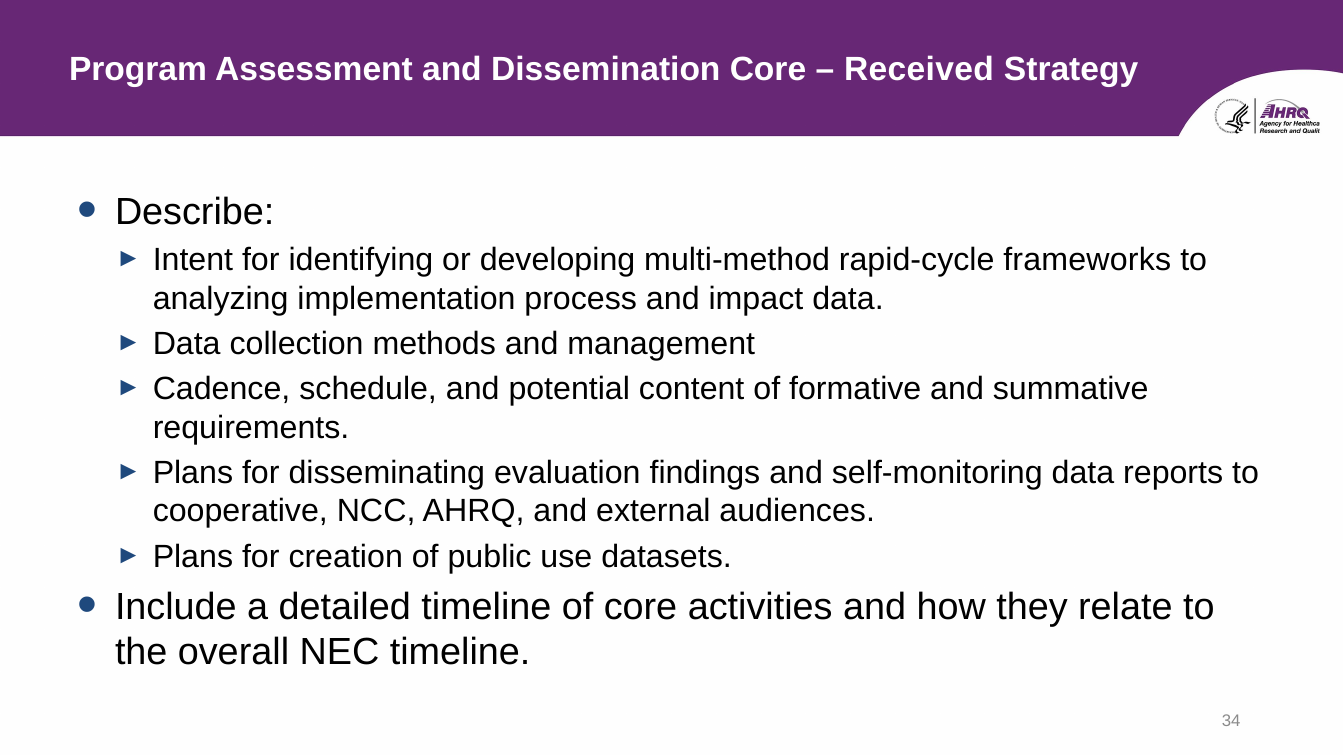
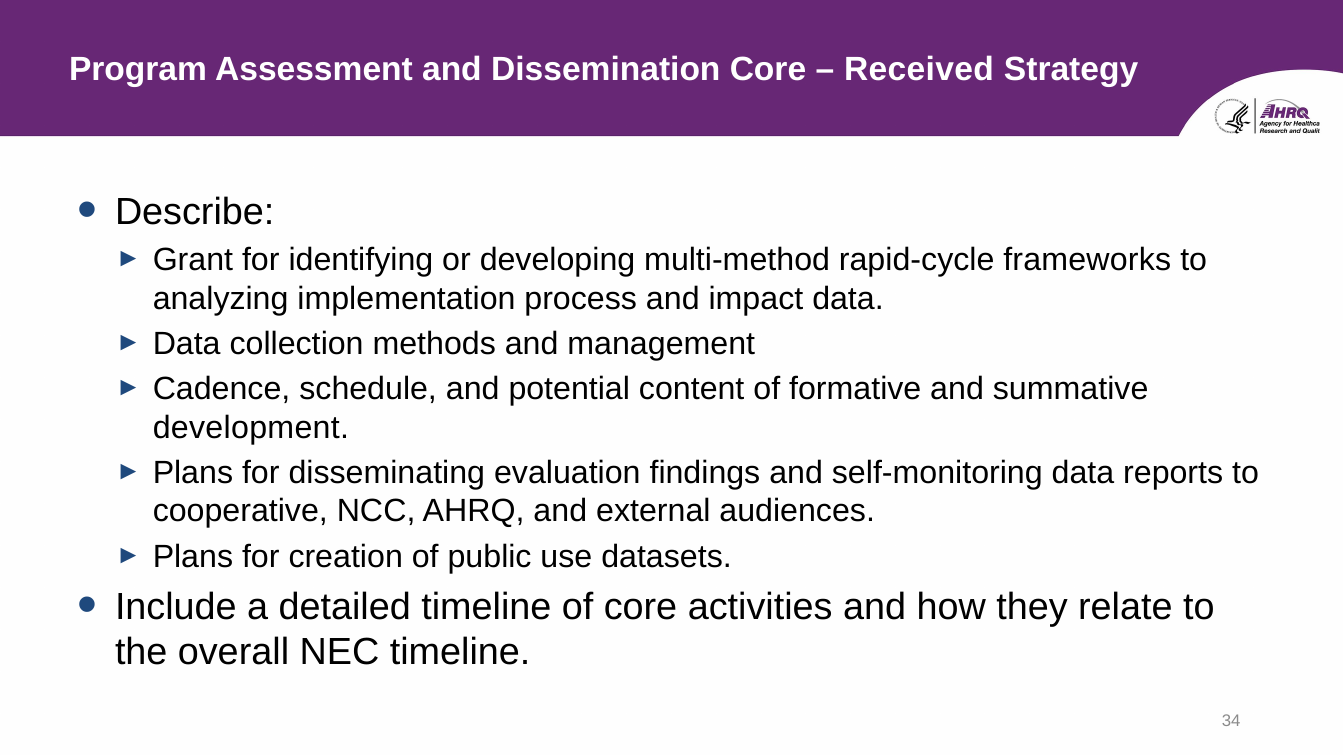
Intent: Intent -> Grant (193, 260)
requirements: requirements -> development (251, 428)
